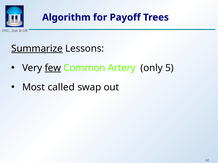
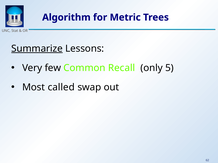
Payoff: Payoff -> Metric (125, 17)
few underline: present -> none (53, 68)
Artery: Artery -> Recall (122, 68)
